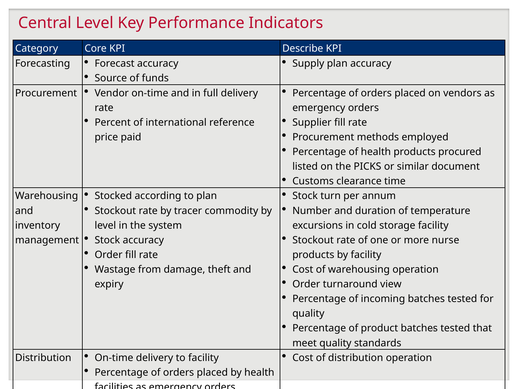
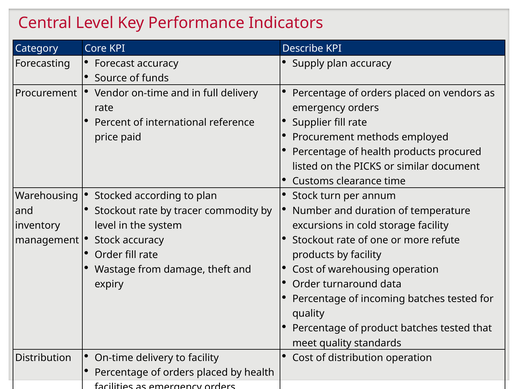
nurse: nurse -> refute (446, 240)
turnaround view: view -> data (391, 284)
